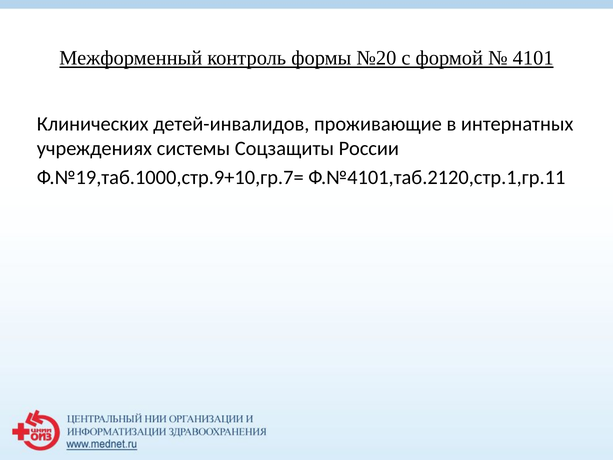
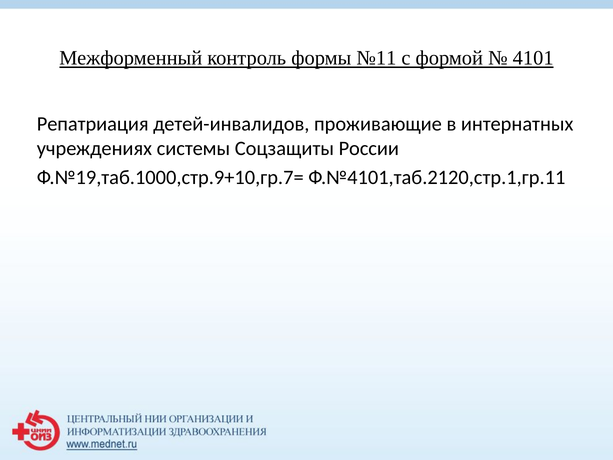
№20: №20 -> №11 (376, 58)
Клинических: Клинических -> Репатриация (93, 124)
